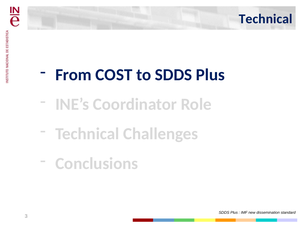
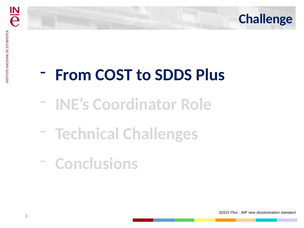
Technical: Technical -> Challenge (266, 19)
